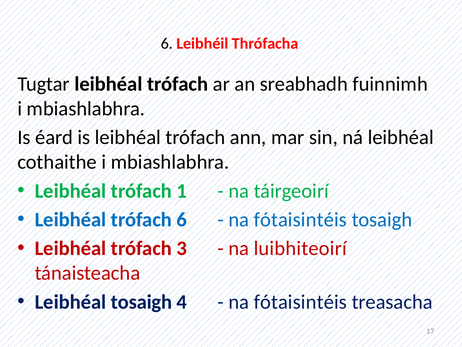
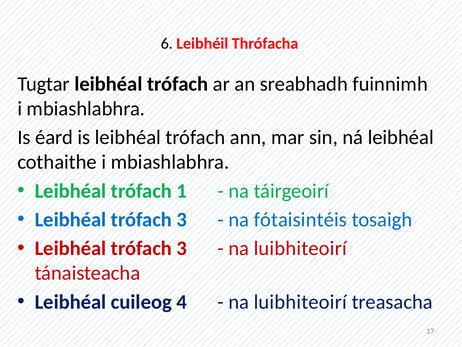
6: 6 -> 3 (182, 219)
Leibhéal tosaigh: tosaigh -> cuileog (141, 302)
fótaisintéis: fótaisintéis -> luibhiteoirí (300, 302)
